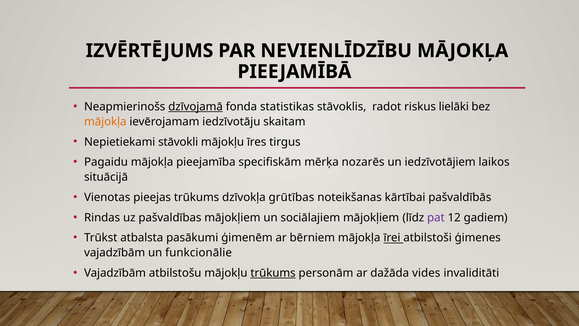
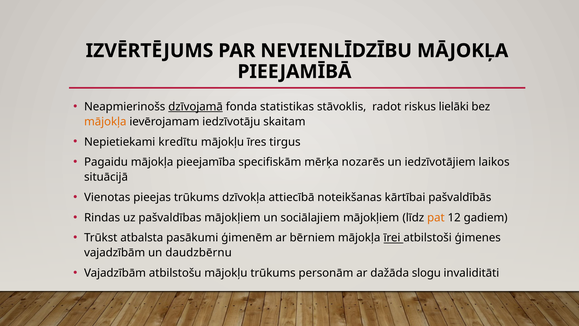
stāvokli: stāvokli -> kredītu (178, 142)
grūtības: grūtības -> attiecībā (292, 197)
pat colour: purple -> orange (436, 217)
funkcionālie: funkcionālie -> daudzbērnu (199, 252)
trūkums underline: present -> none (273, 273)
vides: vides -> slogu (426, 273)
